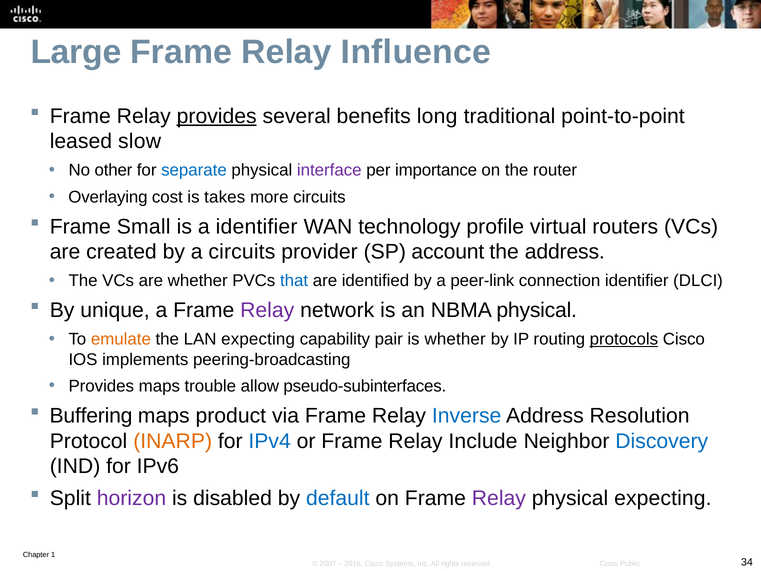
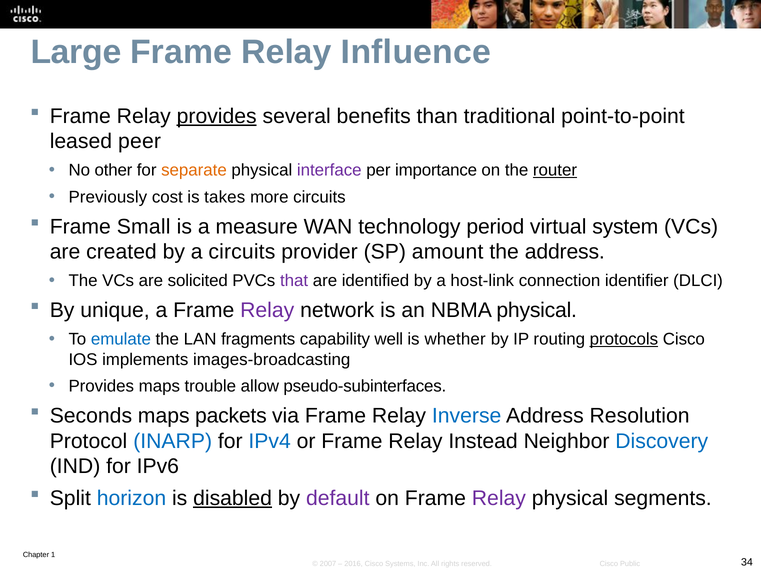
long: long -> than (437, 116)
slow: slow -> peer (140, 141)
separate colour: blue -> orange (194, 170)
router underline: none -> present (555, 170)
Overlaying: Overlaying -> Previously (108, 197)
a identifier: identifier -> measure (257, 226)
profile: profile -> period (495, 226)
routers: routers -> system (625, 226)
account: account -> amount (448, 252)
are whether: whether -> solicited (198, 281)
that colour: blue -> purple (294, 281)
peer-link: peer-link -> host-link (482, 281)
emulate colour: orange -> blue (121, 339)
LAN expecting: expecting -> fragments (258, 339)
pair: pair -> well (389, 339)
peering-broadcasting: peering-broadcasting -> images-broadcasting (272, 359)
Buffering: Buffering -> Seconds (91, 415)
product: product -> packets (231, 415)
INARP colour: orange -> blue (173, 441)
Include: Include -> Instead (483, 441)
horizon colour: purple -> blue (131, 498)
disabled underline: none -> present (233, 498)
default colour: blue -> purple (338, 498)
physical expecting: expecting -> segments (663, 498)
